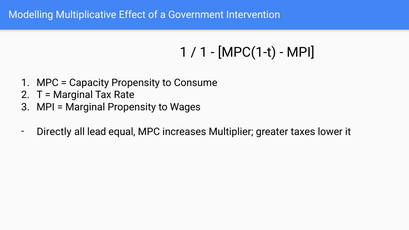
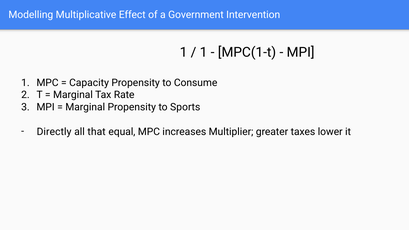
Wages: Wages -> Sports (185, 107)
lead: lead -> that (97, 132)
